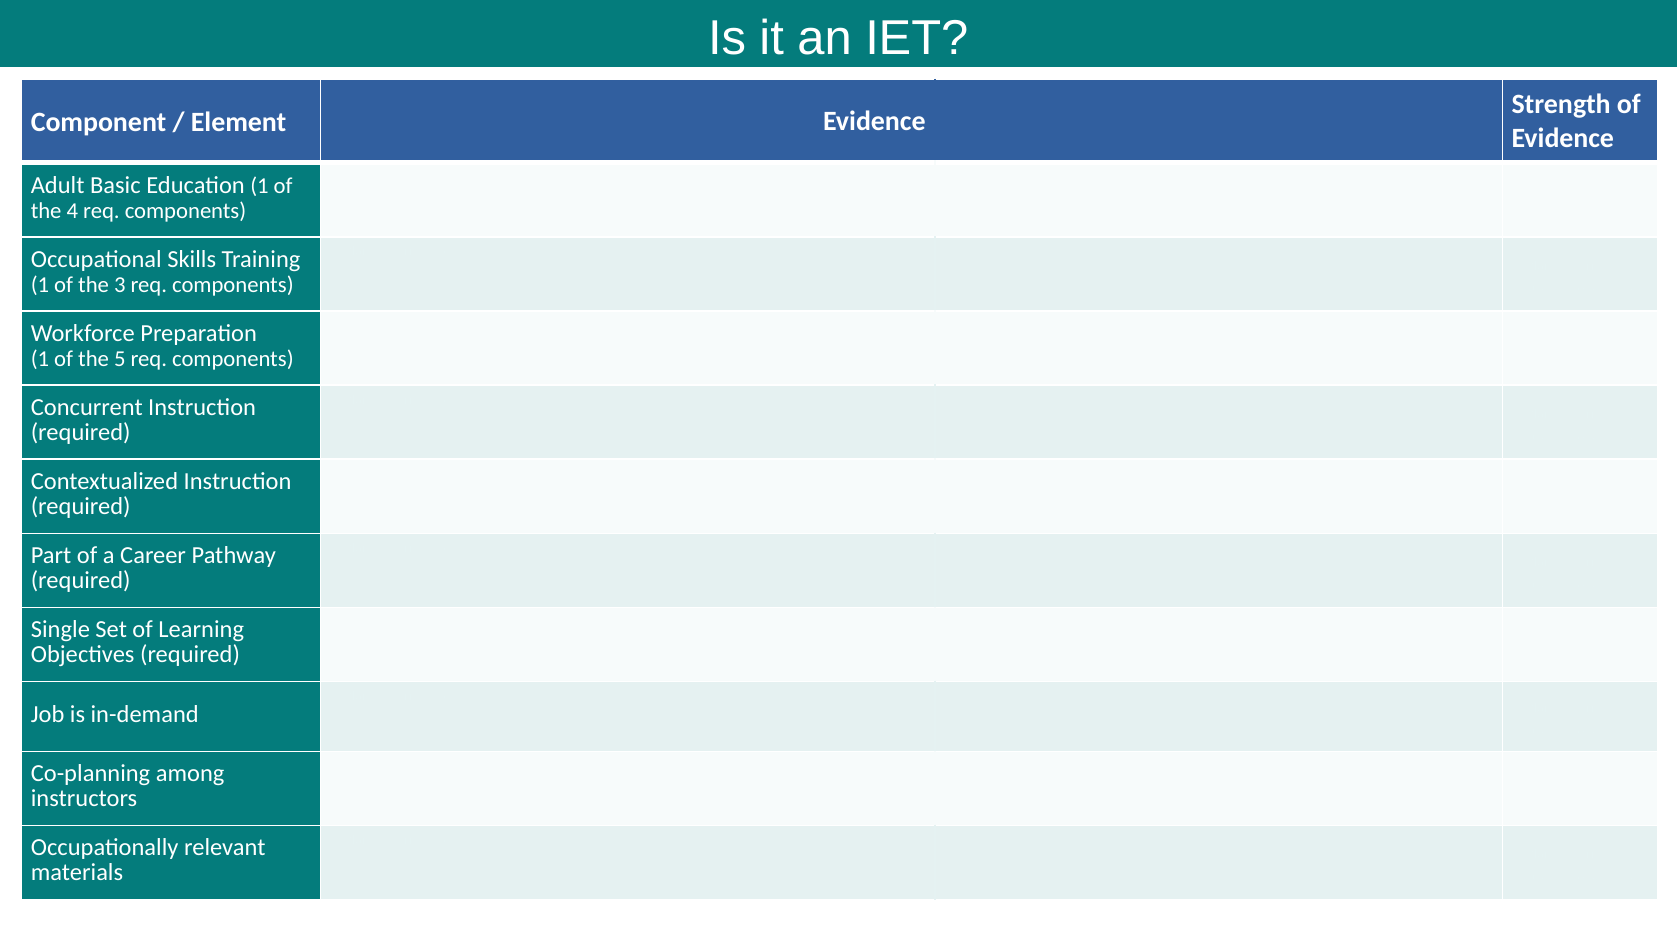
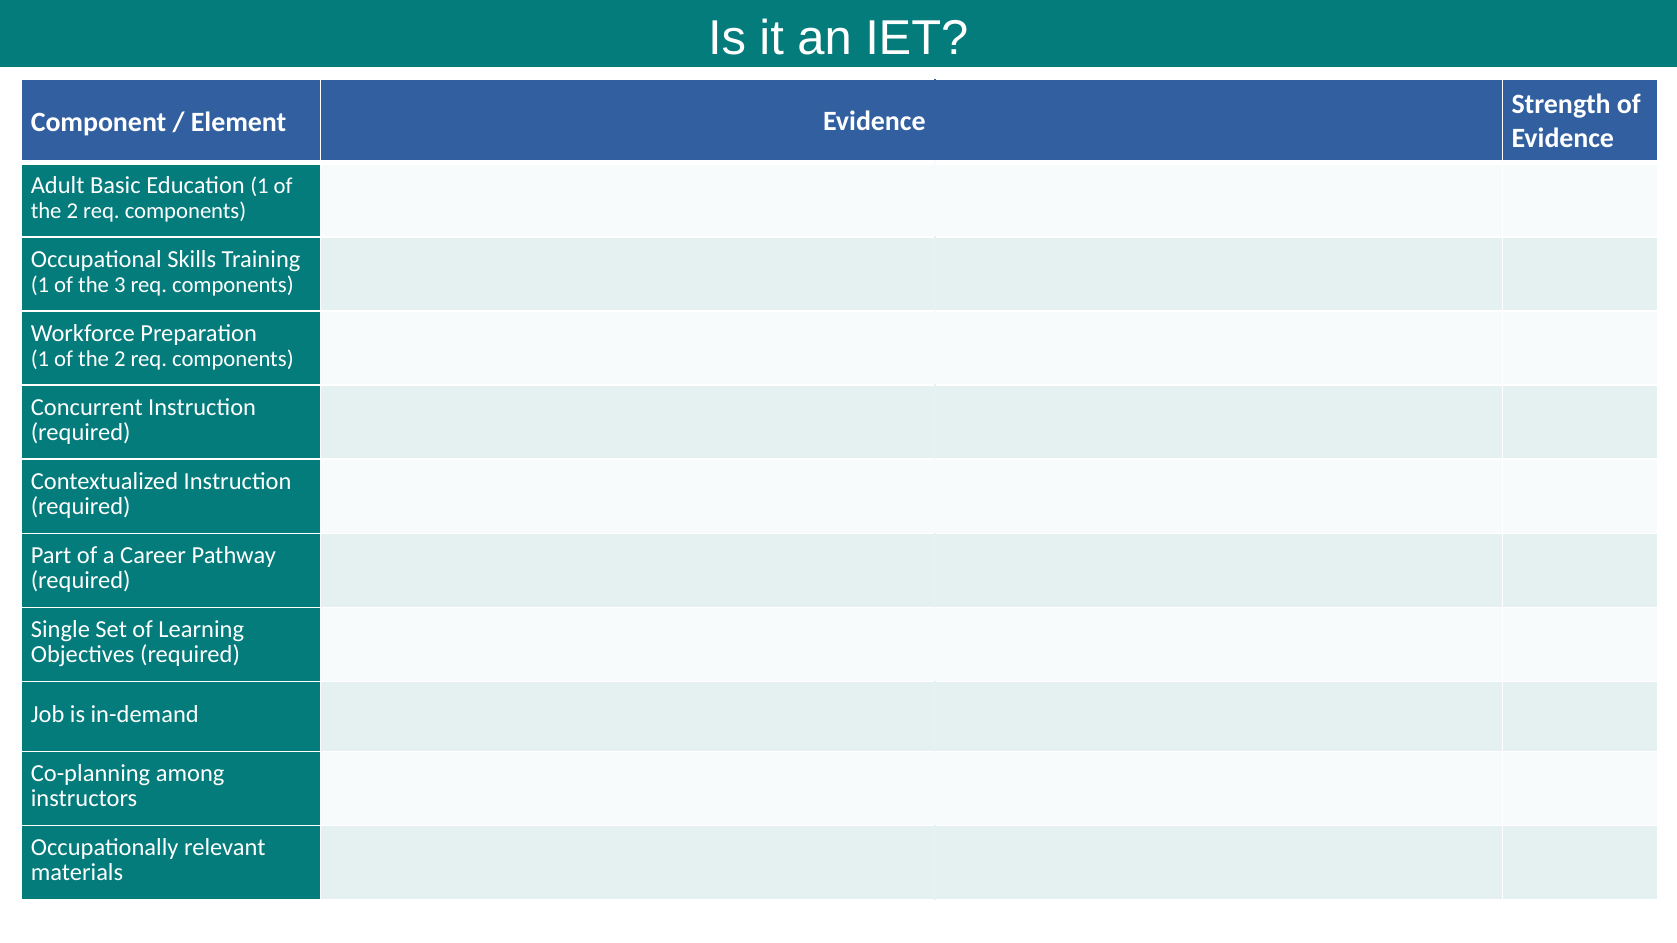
4: 4 -> 2 (72, 211)
5: 5 -> 2 (120, 359)
